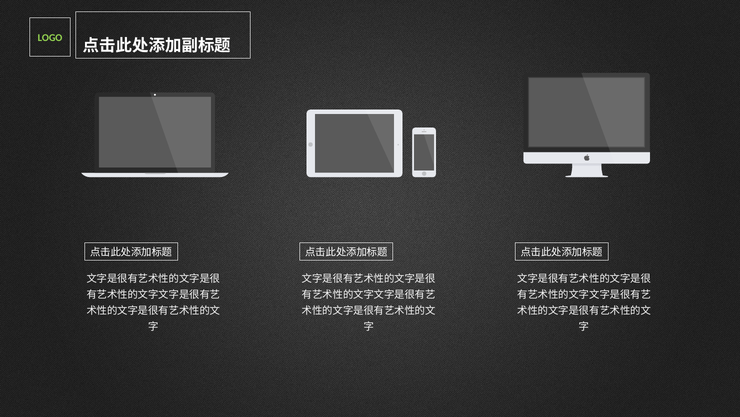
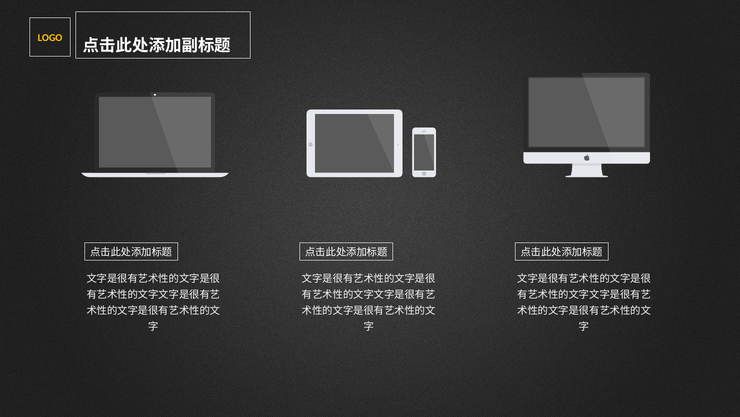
LOGO colour: light green -> yellow (50, 38)
